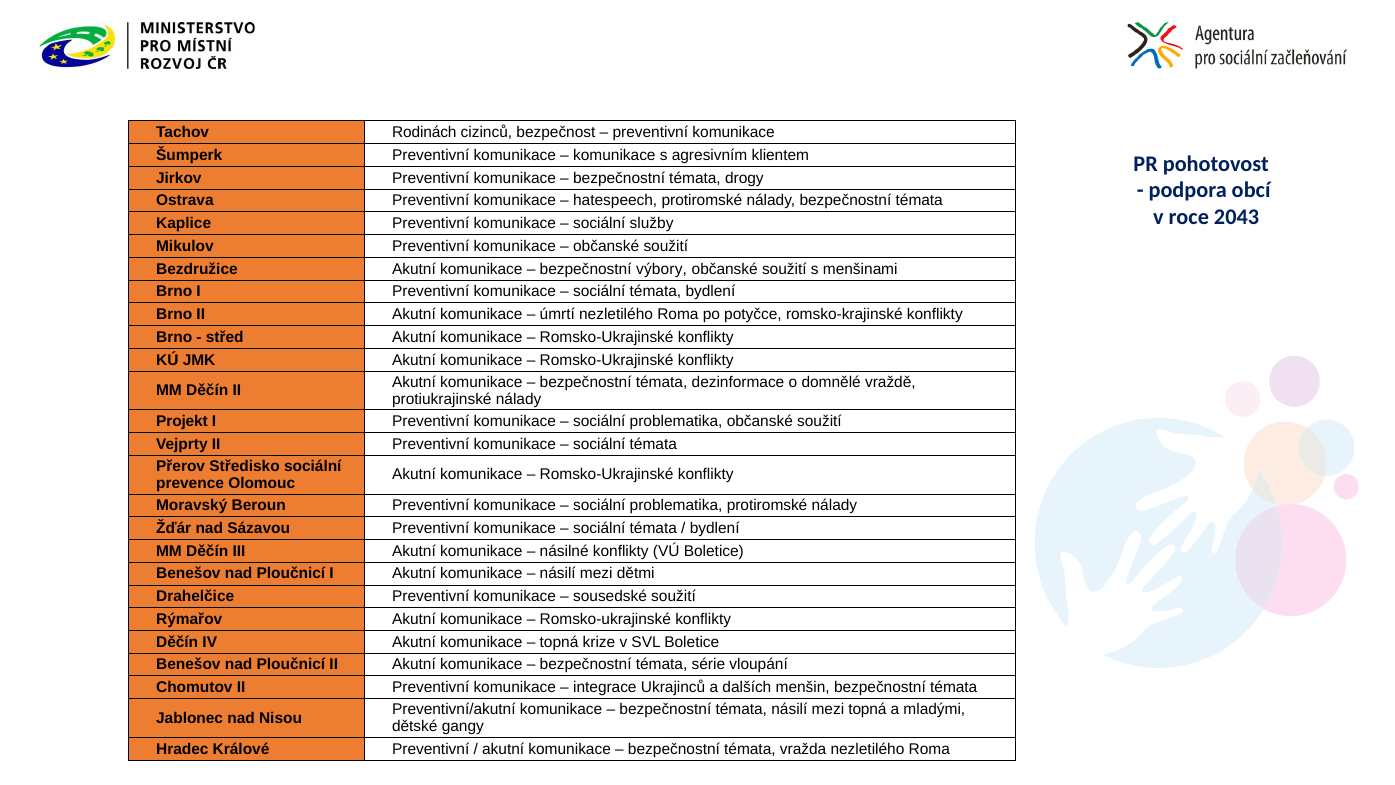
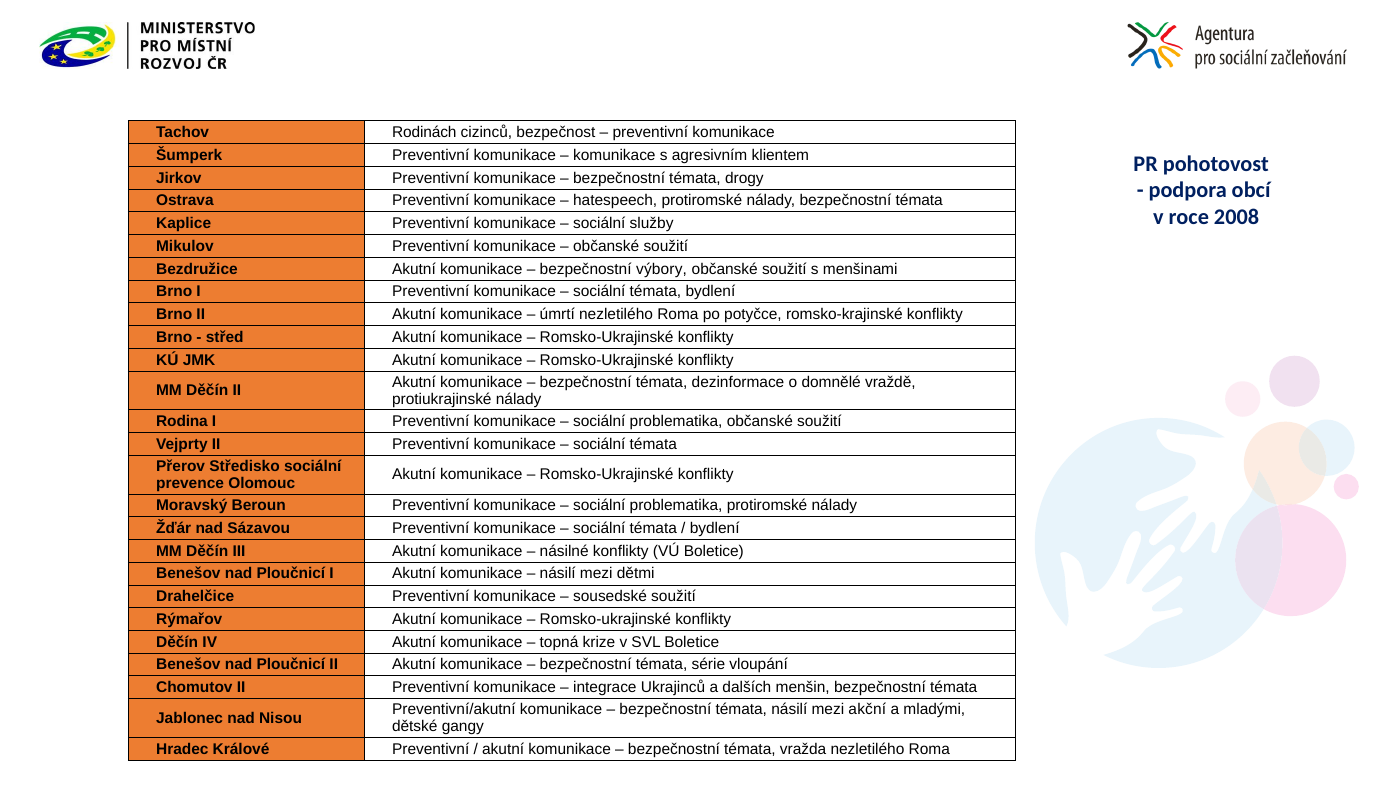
2043: 2043 -> 2008 (1237, 217)
Projekt: Projekt -> Rodina (182, 421)
mezi topná: topná -> akční (867, 709)
